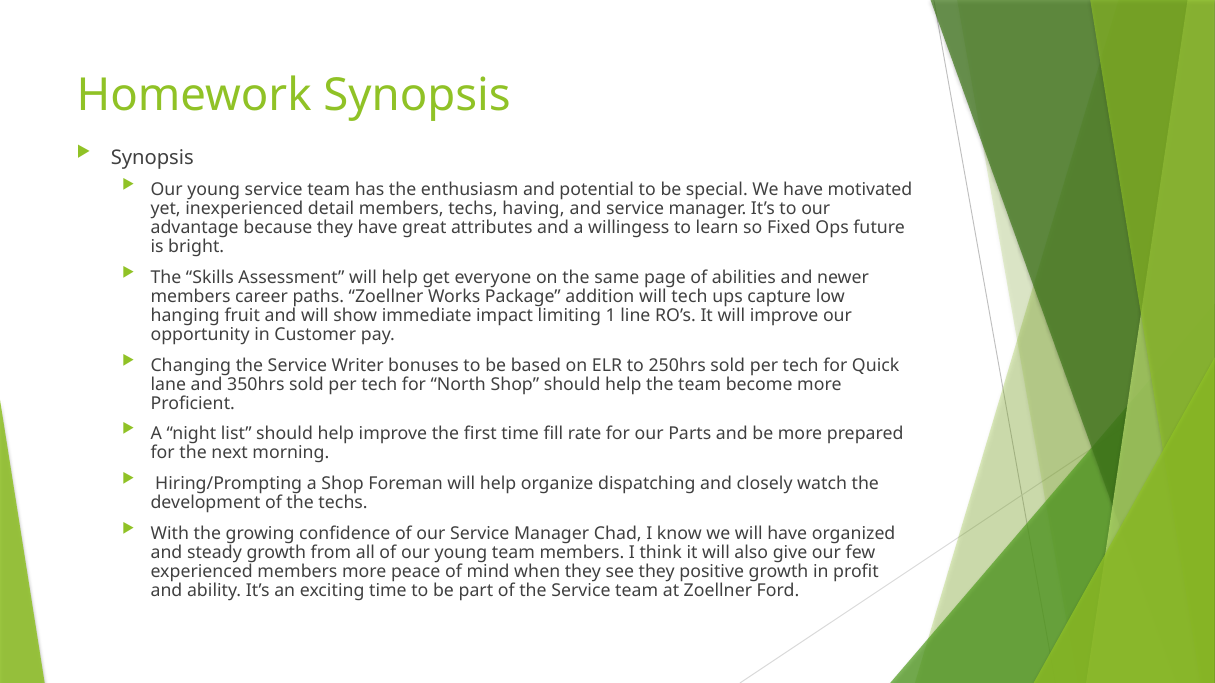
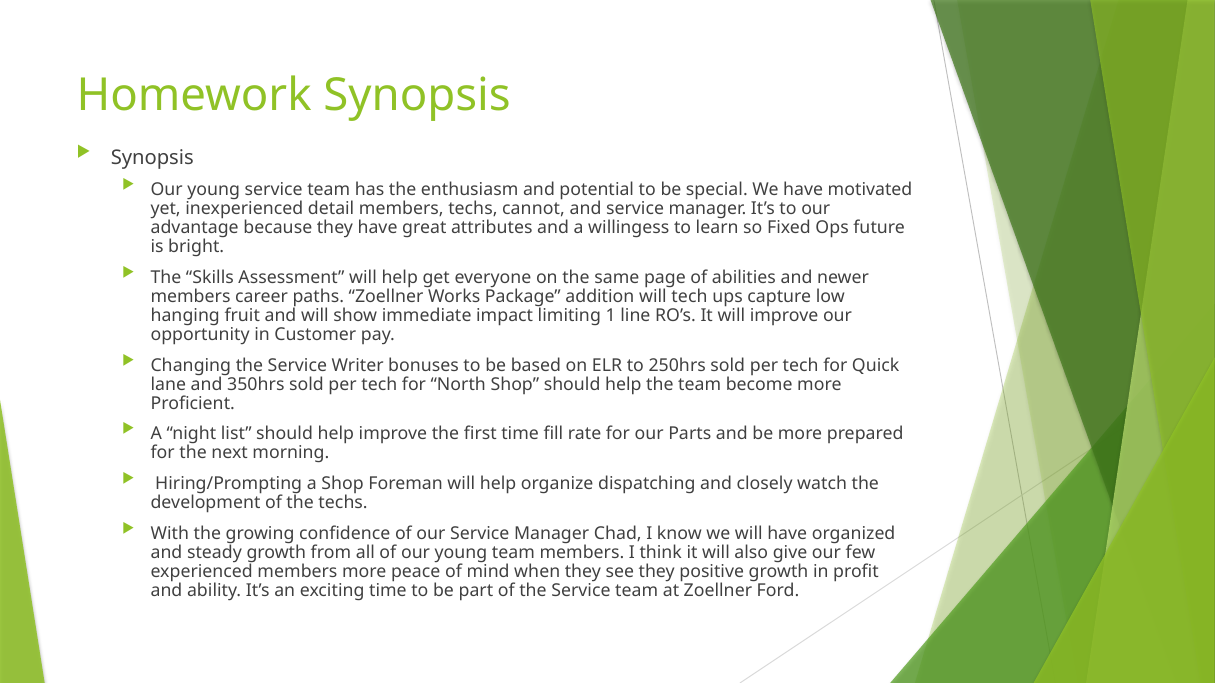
having: having -> cannot (534, 209)
